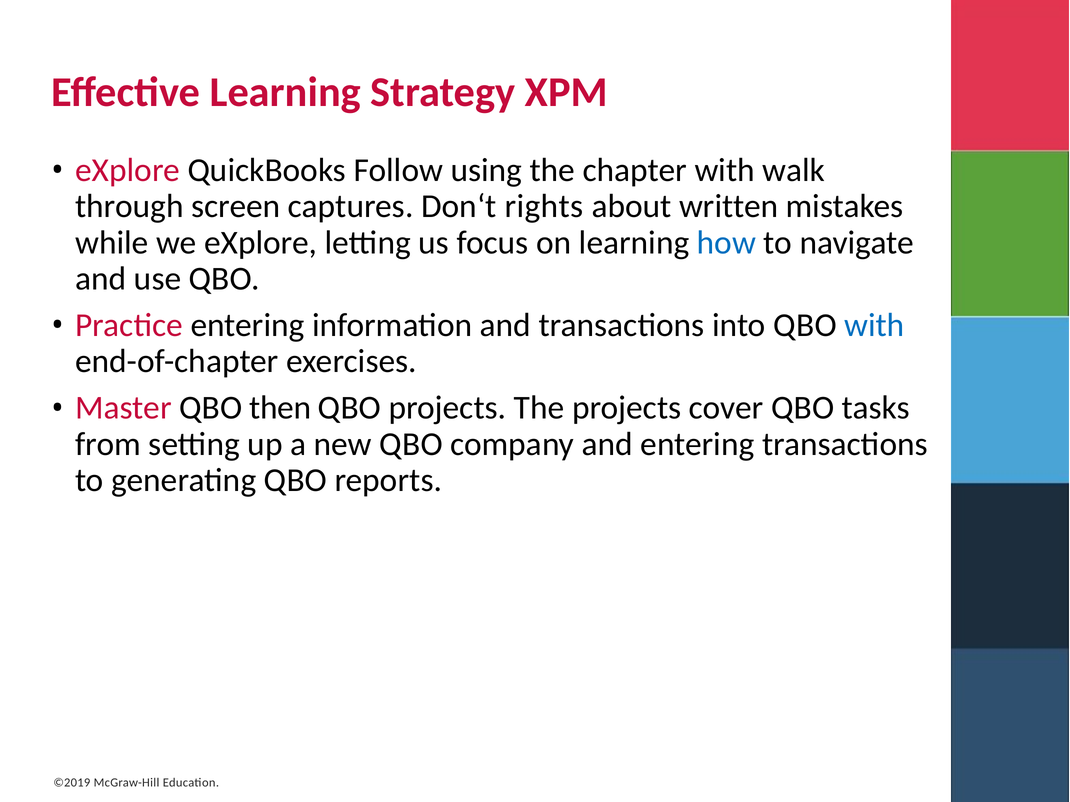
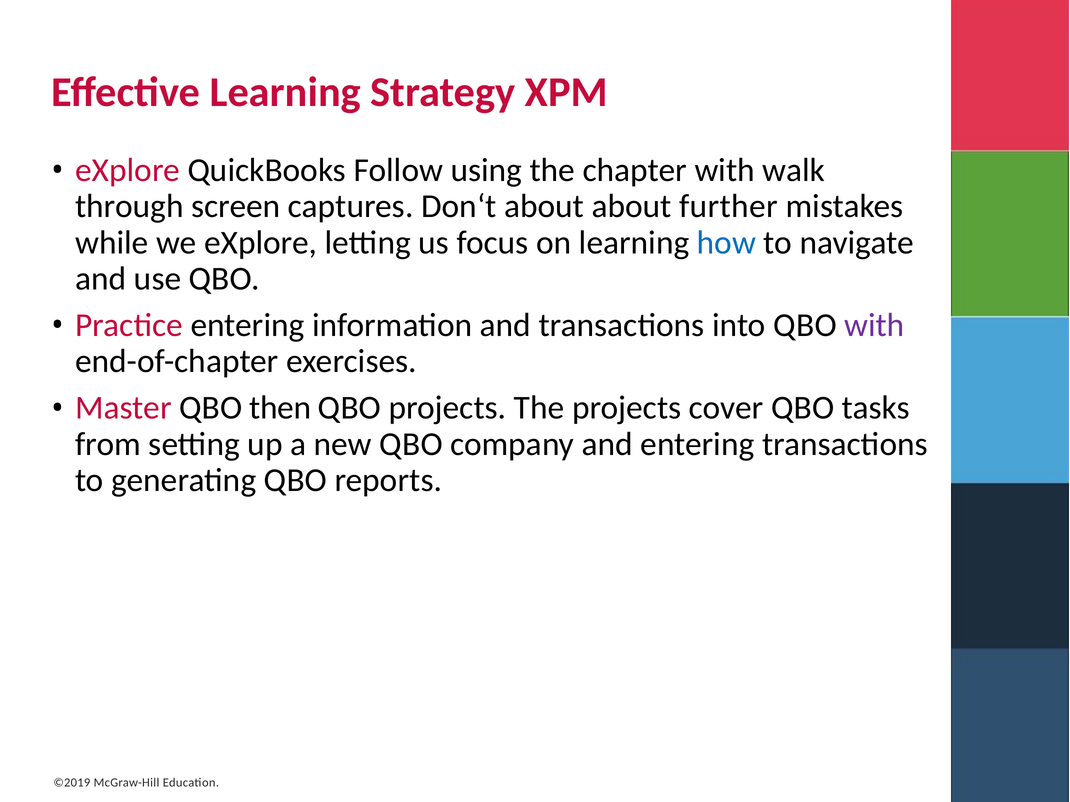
Don‘t rights: rights -> about (544, 207)
written: written -> further (729, 207)
with colour: blue -> purple (874, 325)
